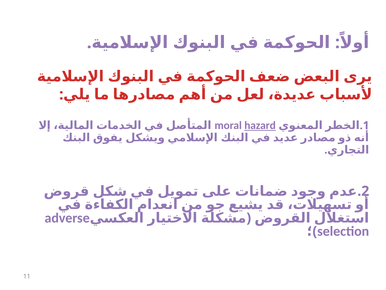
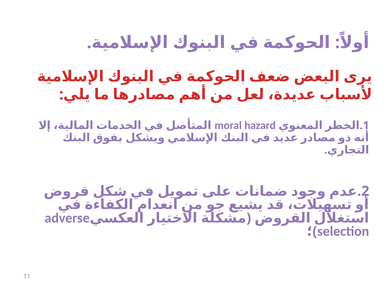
hazard underline: present -> none (260, 125)
